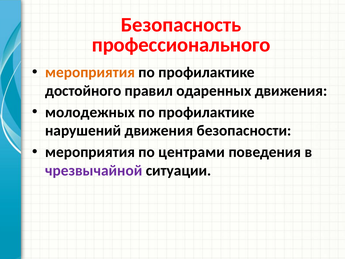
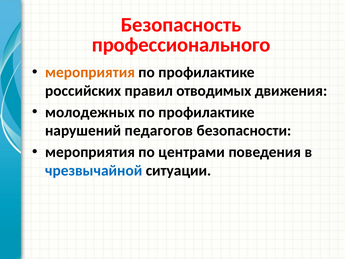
достойного: достойного -> российских (83, 91)
одаренных: одаренных -> отводимых (214, 91)
нарушений движения: движения -> педагогов (159, 131)
чрезвычайной colour: purple -> blue (94, 170)
